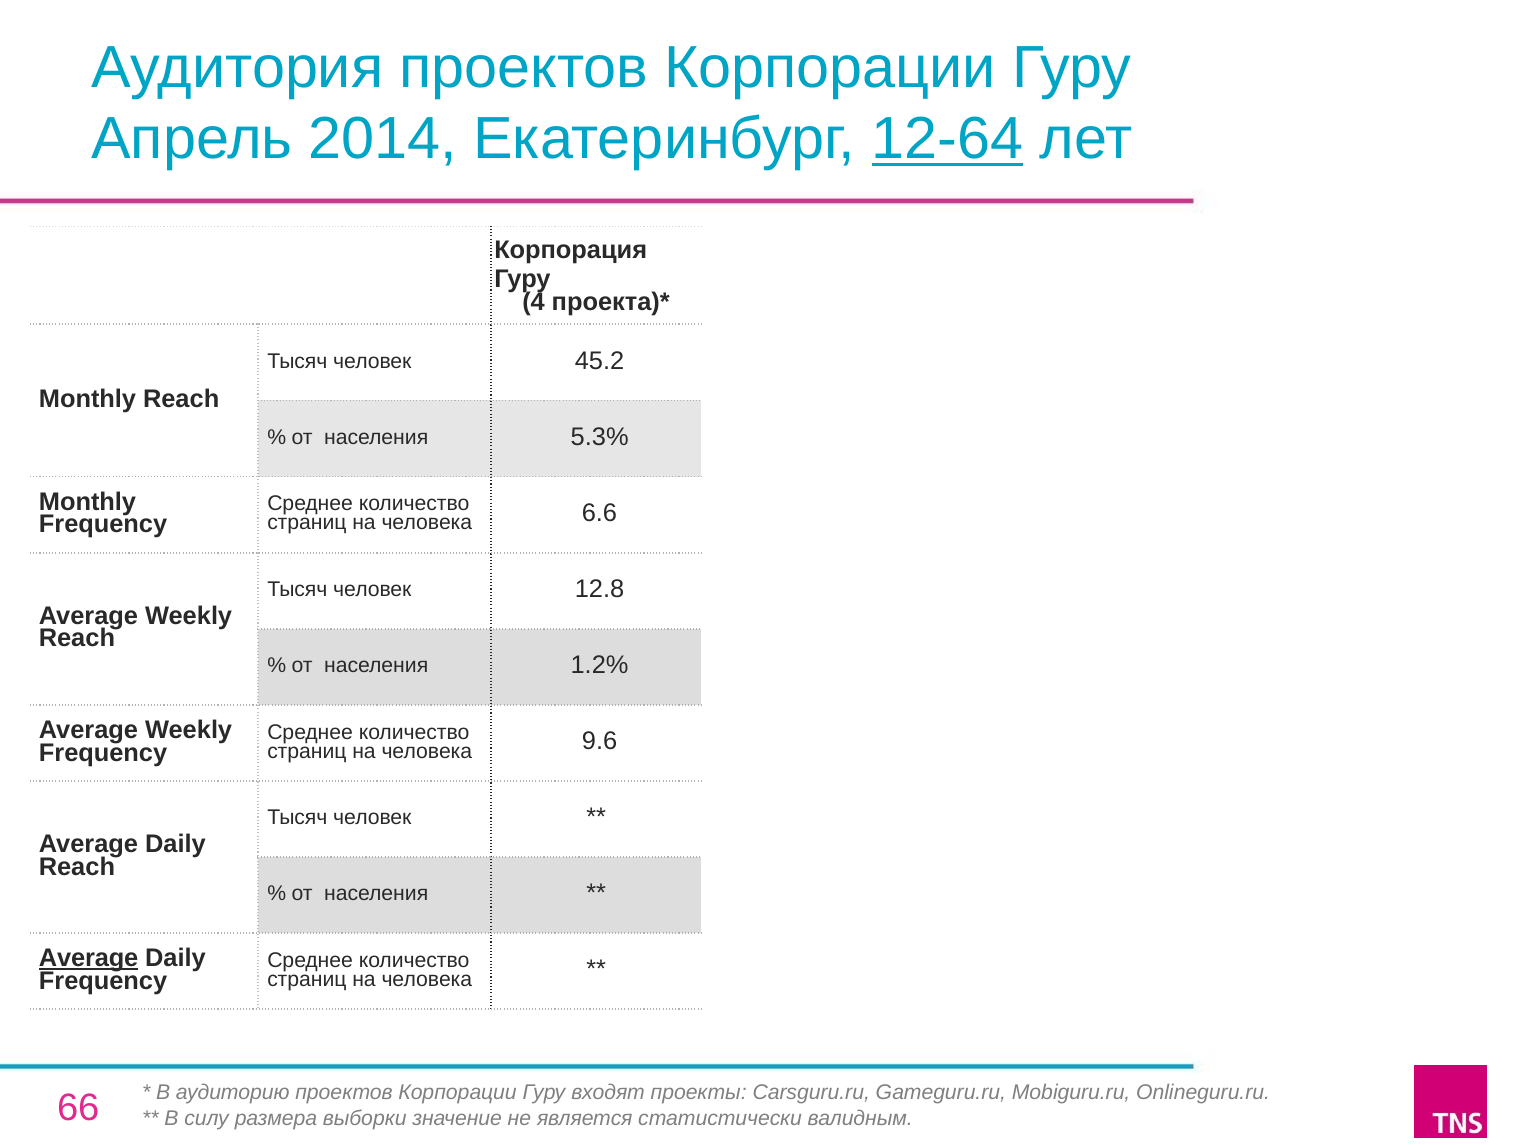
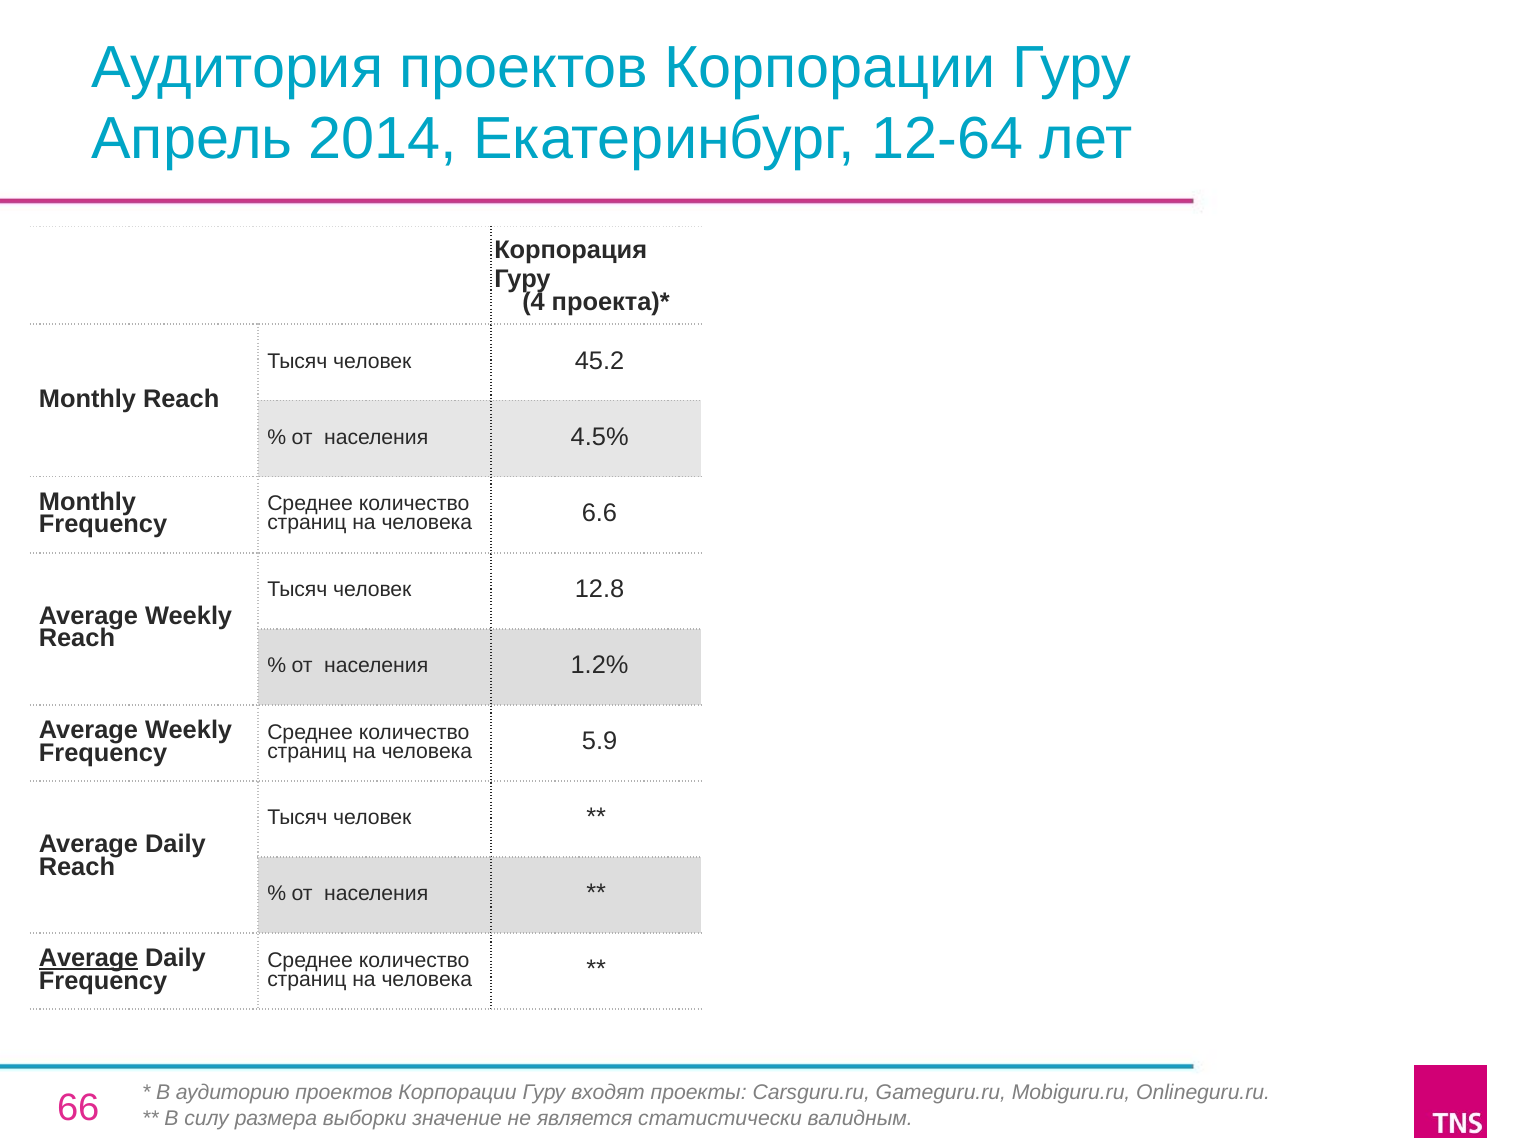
12-64 underline: present -> none (947, 139)
5.3%: 5.3% -> 4.5% (600, 437)
9.6: 9.6 -> 5.9 (600, 741)
